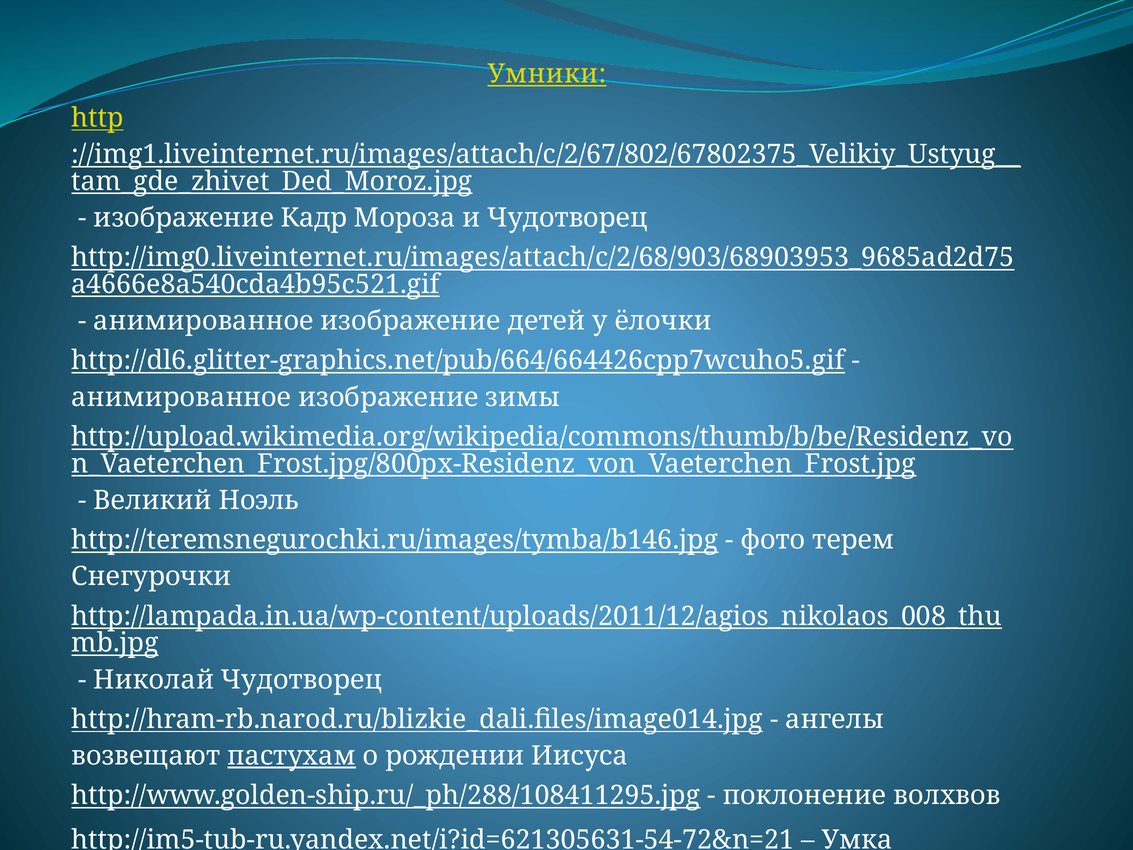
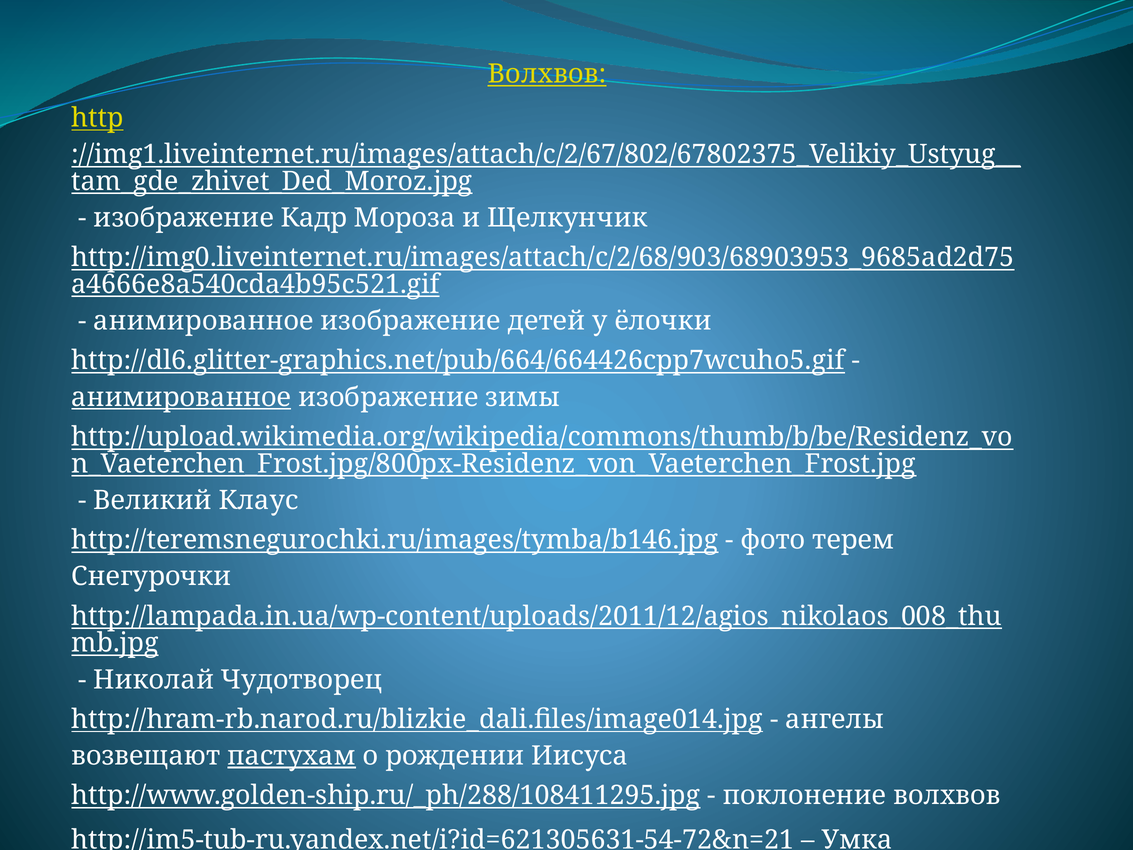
Умники: Умники -> Волхвов (547, 74)
и Чудотворец: Чудотворец -> Щелкунчик (568, 218)
анимированное underline: none -> present (181, 397)
Ноэль: Ноэль -> Клаус (259, 500)
